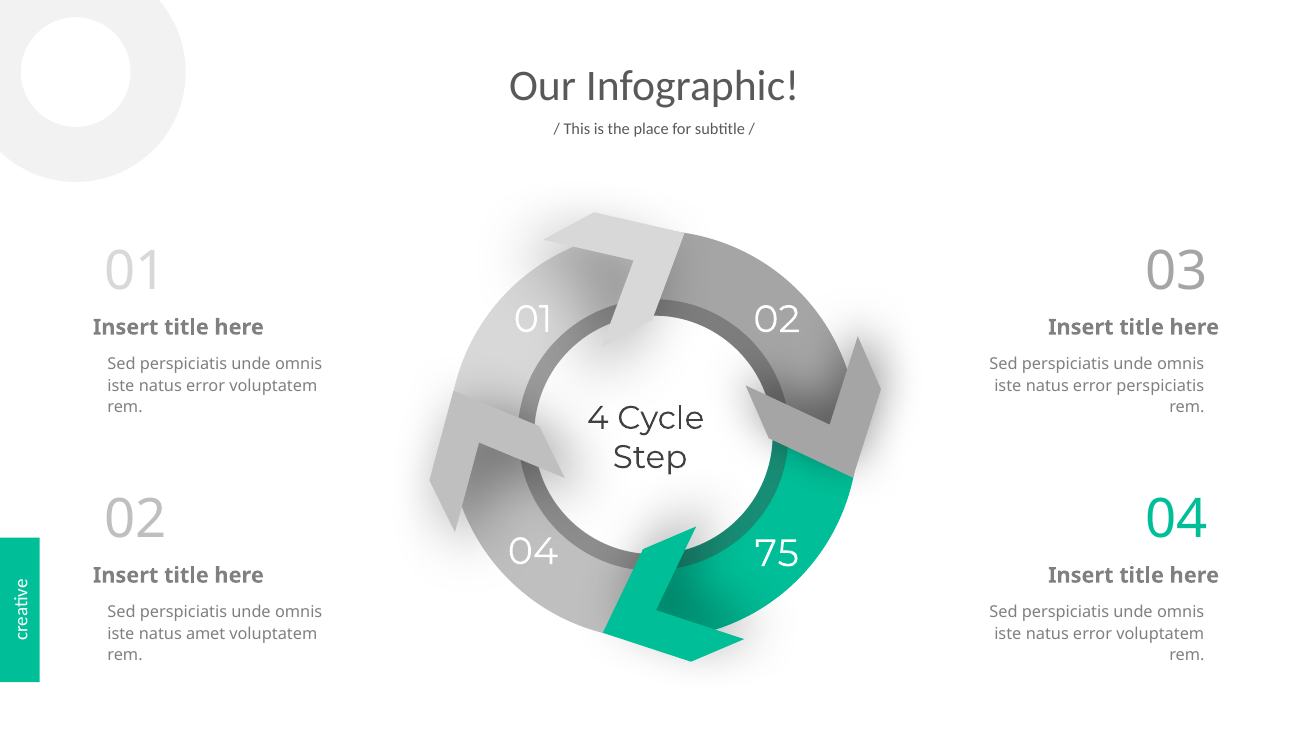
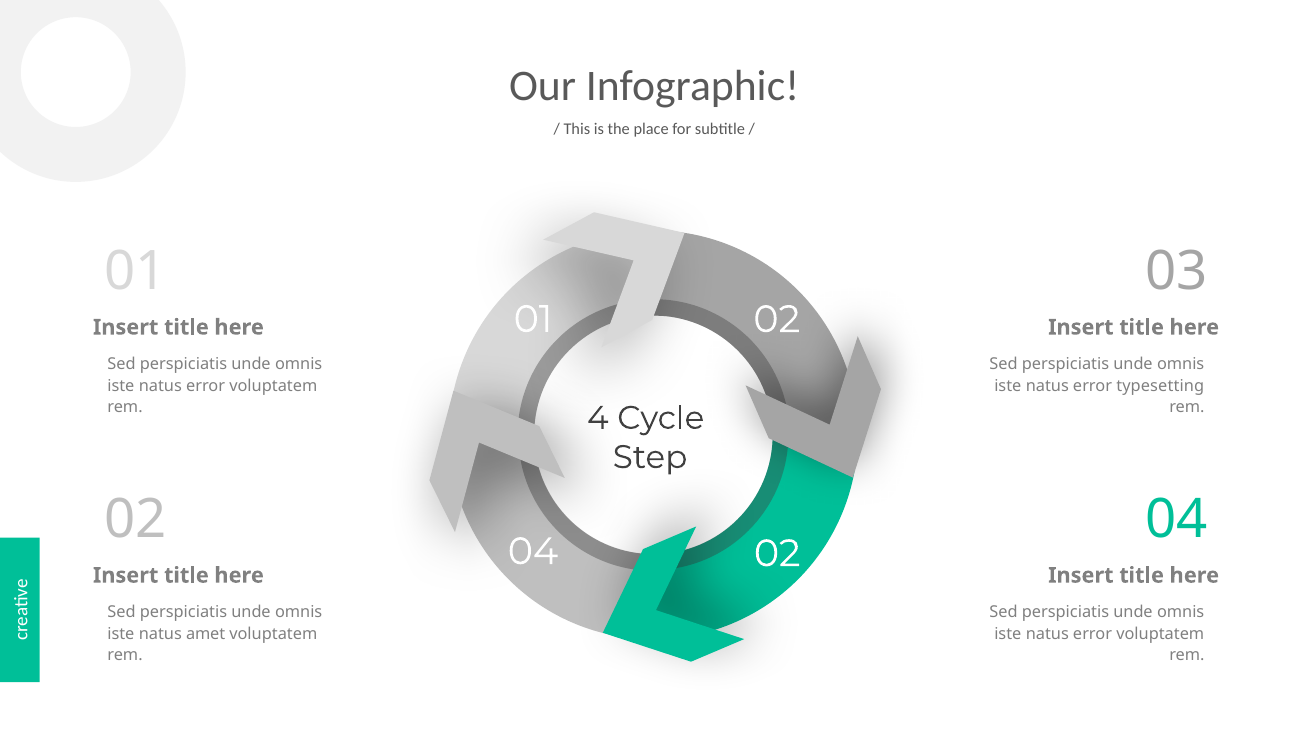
error perspiciatis: perspiciatis -> typesetting (1160, 386)
04 75: 75 -> 02 (777, 554)
